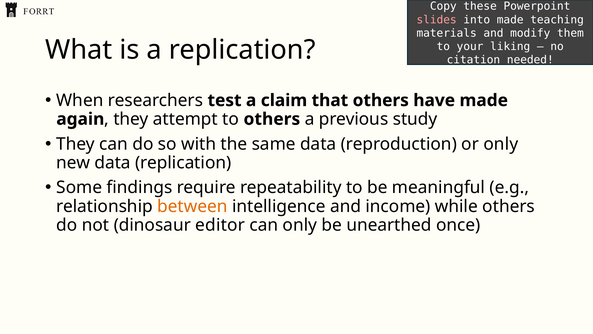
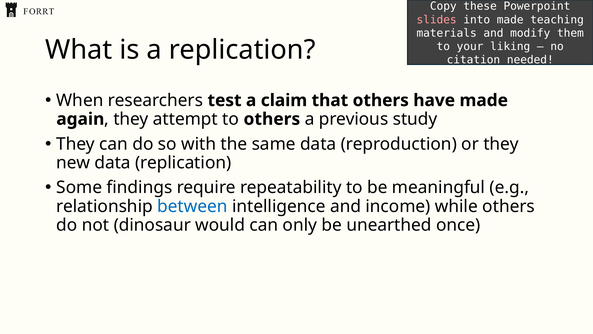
or only: only -> they (501, 144)
between colour: orange -> blue (192, 206)
editor: editor -> would (220, 225)
